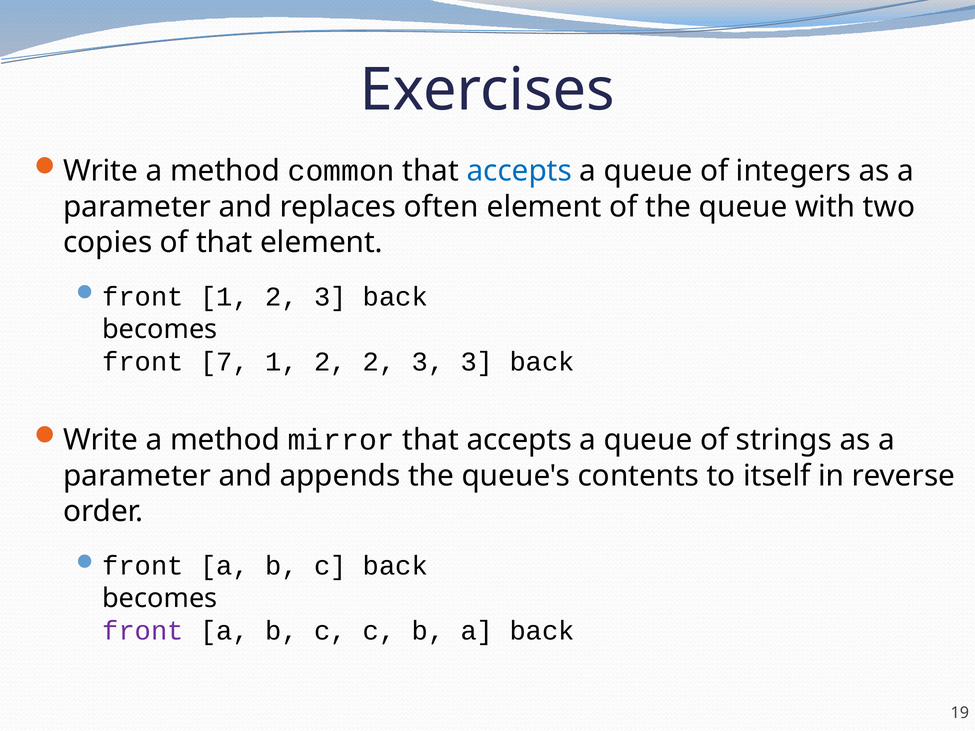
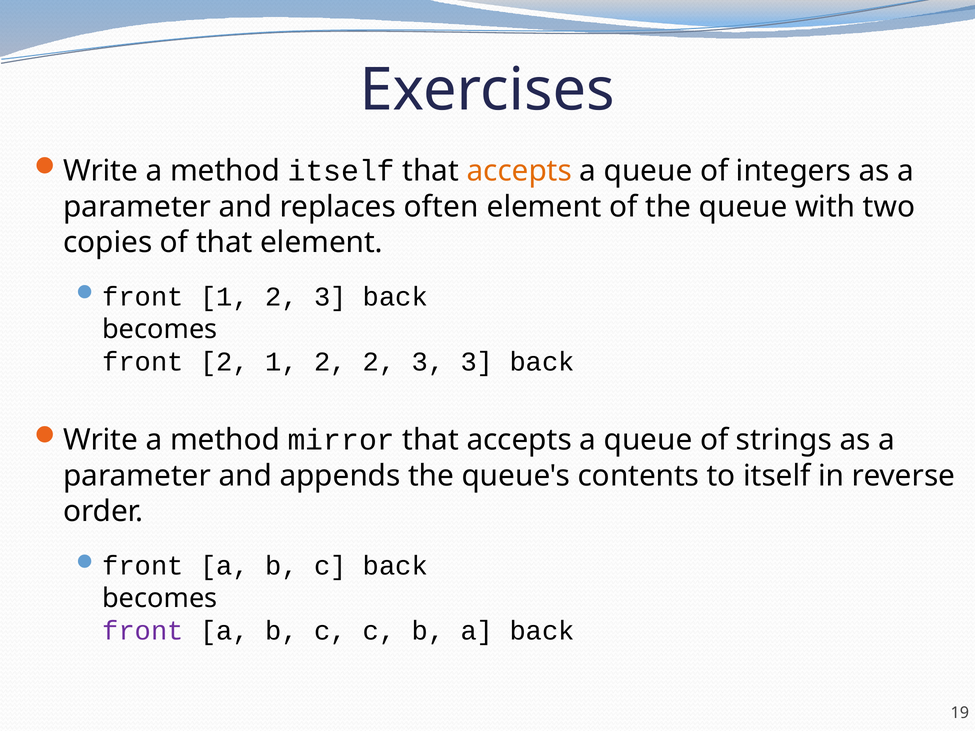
method common: common -> itself (341, 171)
accepts colour: blue -> orange (519, 171)
front 7: 7 -> 2 (224, 362)
